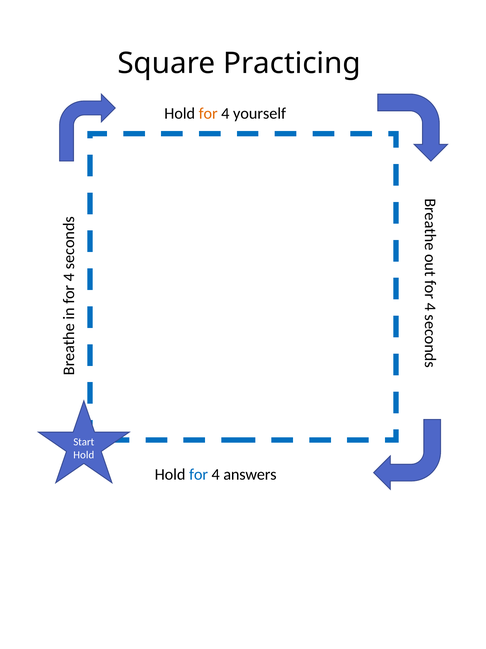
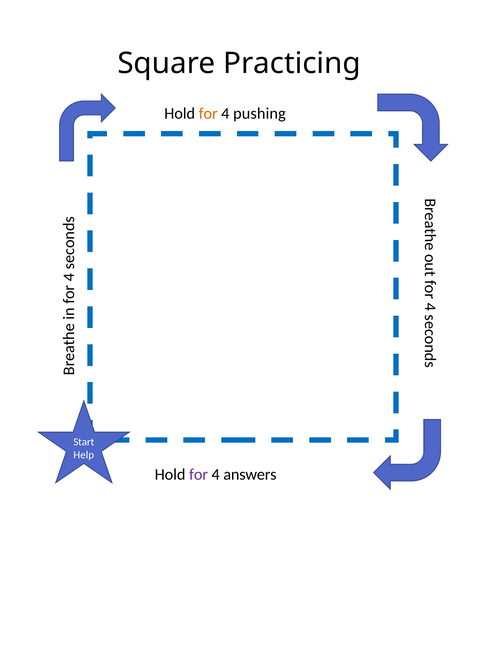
yourself: yourself -> pushing (259, 113)
Hold: Hold -> Help (84, 454)
for colour: blue -> purple (199, 474)
